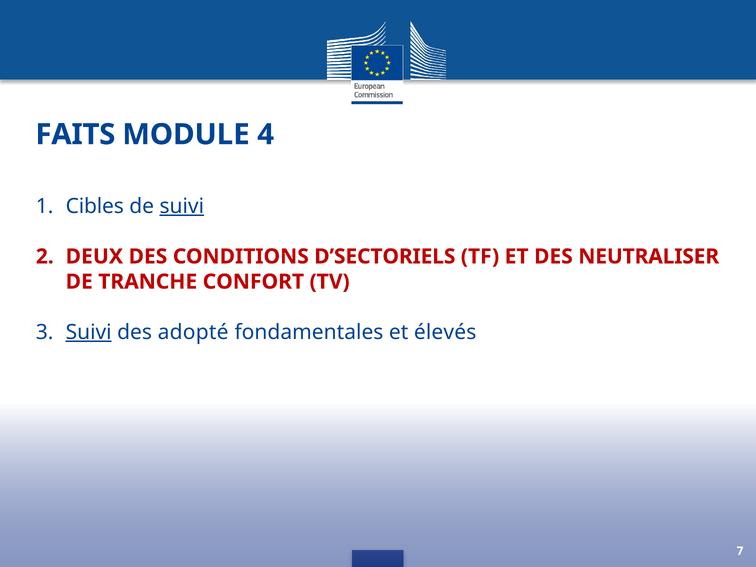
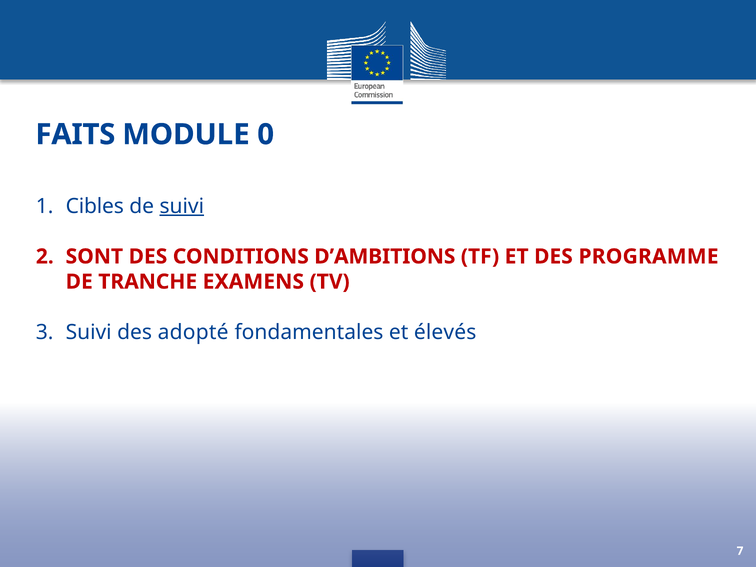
4: 4 -> 0 (266, 135)
DEUX: DEUX -> SONT (94, 257)
D’SECTORIELS: D’SECTORIELS -> D’AMBITIONS (385, 257)
NEUTRALISER: NEUTRALISER -> PROGRAMME (649, 257)
CONFORT: CONFORT -> EXAMENS (253, 282)
Suivi underline: present -> none (89, 332)
